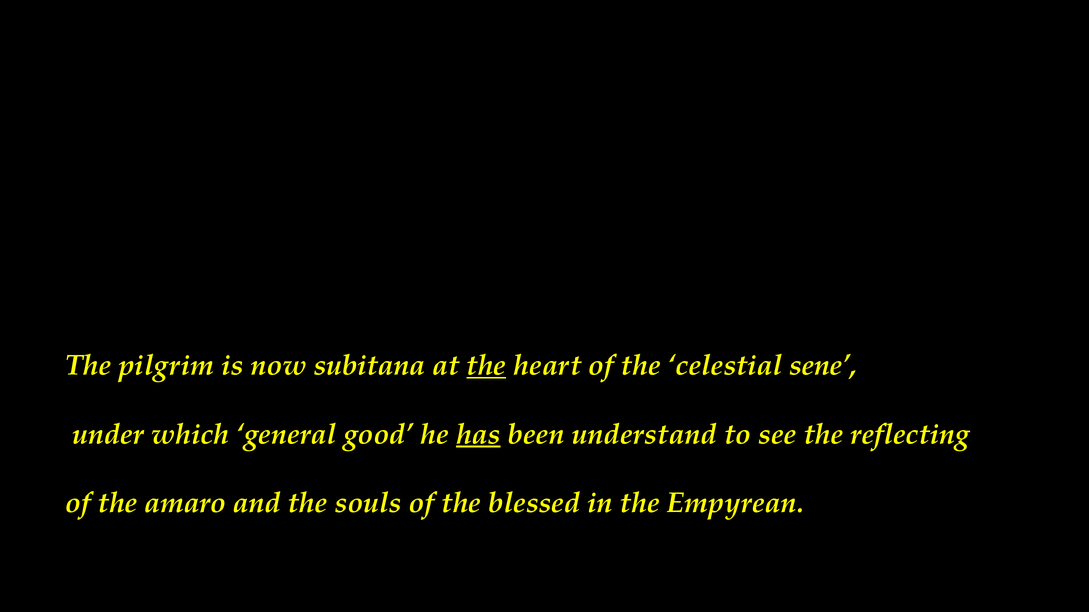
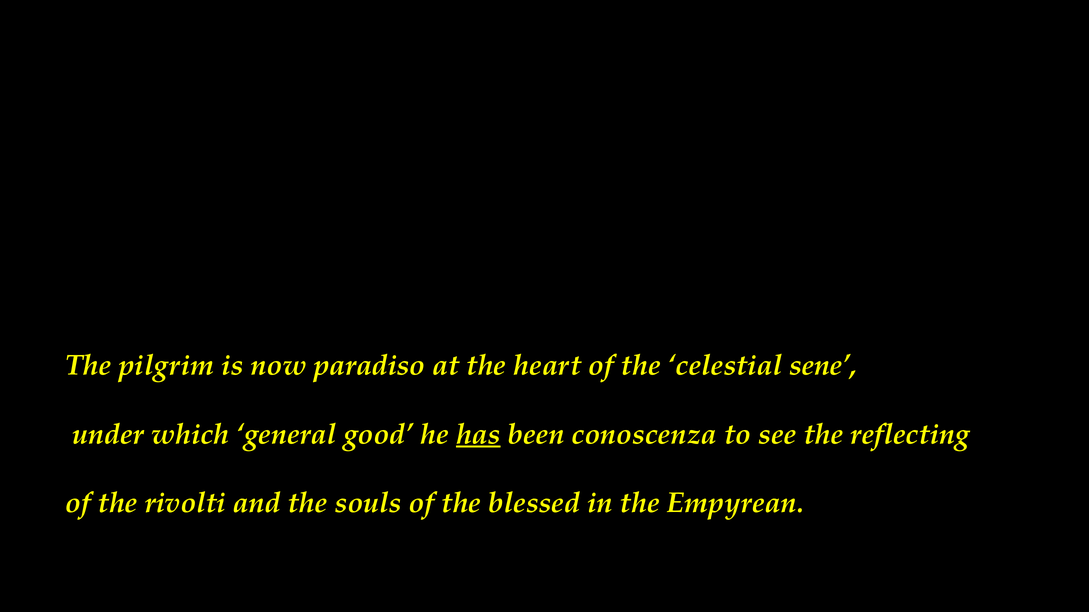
subitana: subitana -> paradiso (370, 366)
the underline: present -> none (486, 366)
understand: understand -> conoscenza (644, 435)
amaro: amaro -> rivolti (185, 504)
